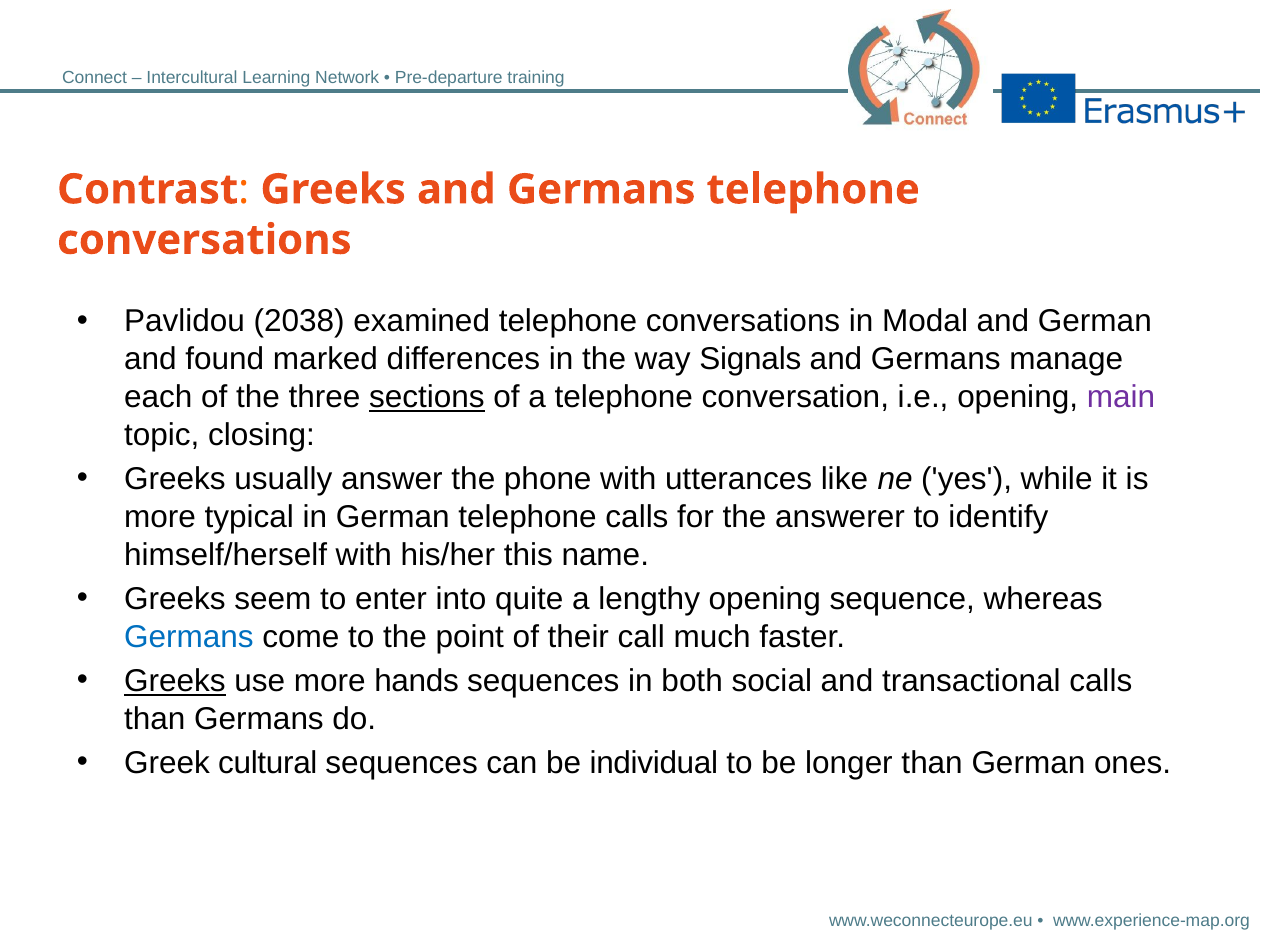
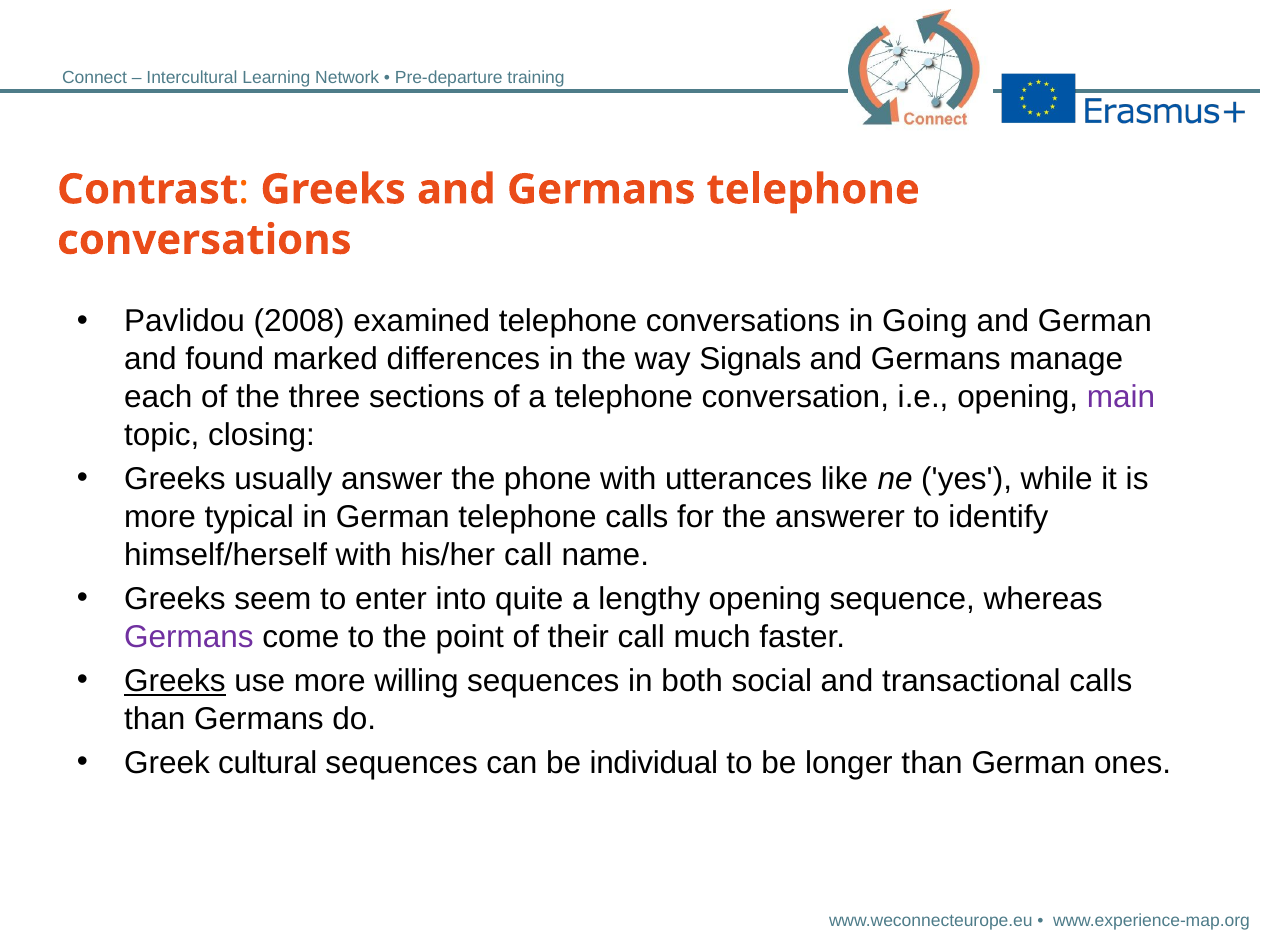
2038: 2038 -> 2008 (299, 321)
Modal: Modal -> Going (925, 321)
sections underline: present -> none (427, 397)
his/her this: this -> call (528, 555)
Germans colour: blue -> purple (189, 637)
hands: hands -> willing (417, 681)
